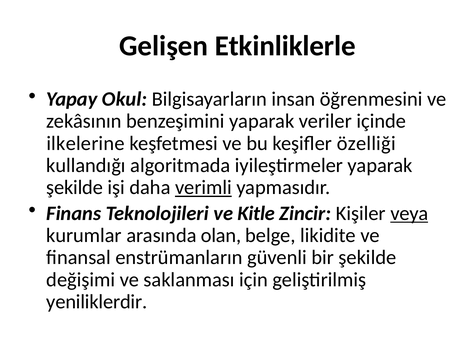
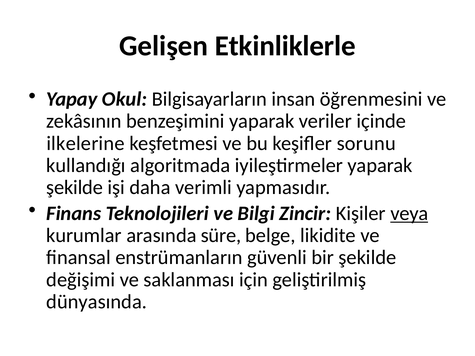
özelliği: özelliği -> sorunu (366, 143)
verimli underline: present -> none (203, 188)
Kitle: Kitle -> Bilgi (256, 214)
olan: olan -> süre (221, 236)
yeniliklerdir: yeniliklerdir -> dünyasında (97, 302)
